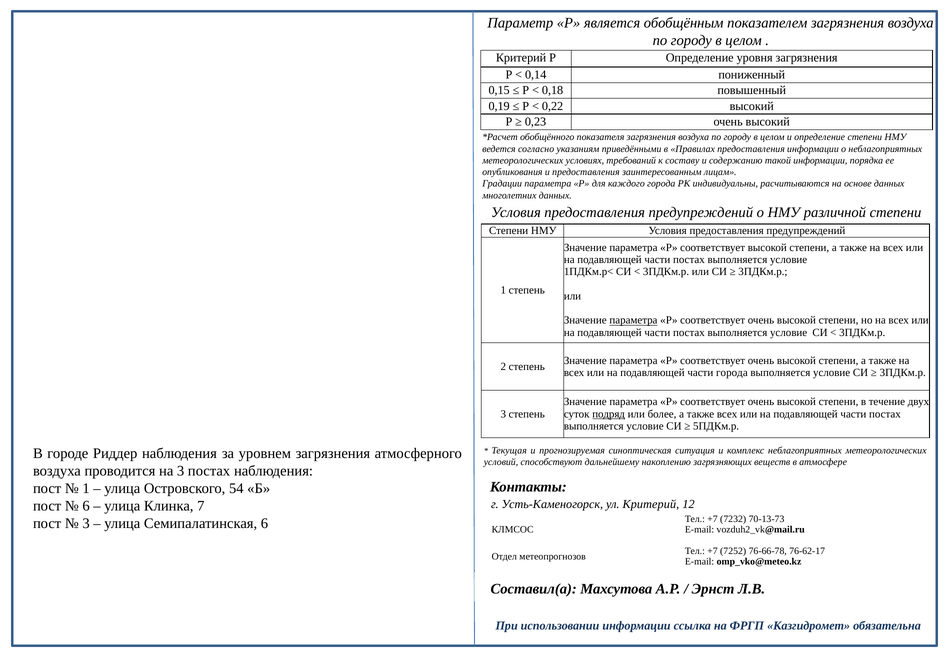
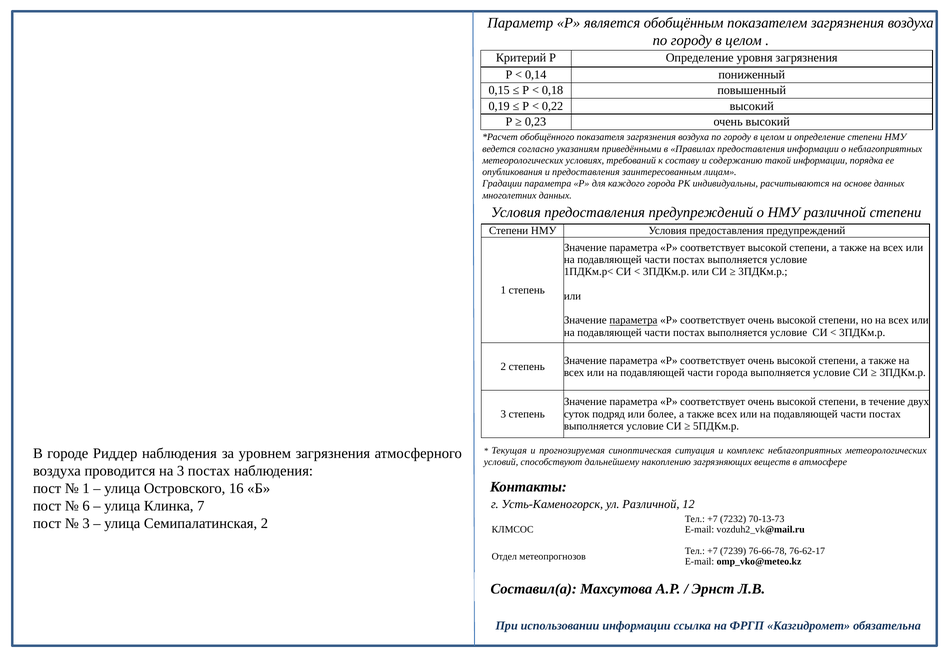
подряд underline: present -> none (609, 414)
54: 54 -> 16 (236, 489)
ул Критерий: Критерий -> Различной (651, 504)
Семипалатинская 6: 6 -> 2 (264, 524)
7252: 7252 -> 7239 (733, 551)
